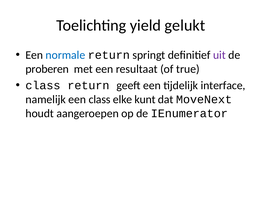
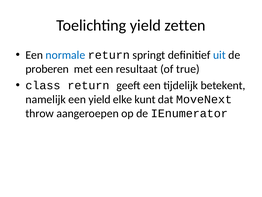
gelukt: gelukt -> zetten (185, 25)
uit colour: purple -> blue (219, 55)
interface: interface -> betekent (223, 85)
een class: class -> yield (100, 99)
houdt: houdt -> throw (40, 113)
